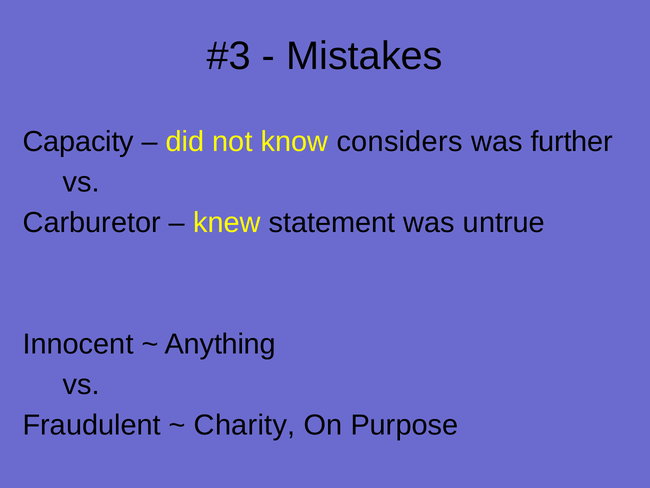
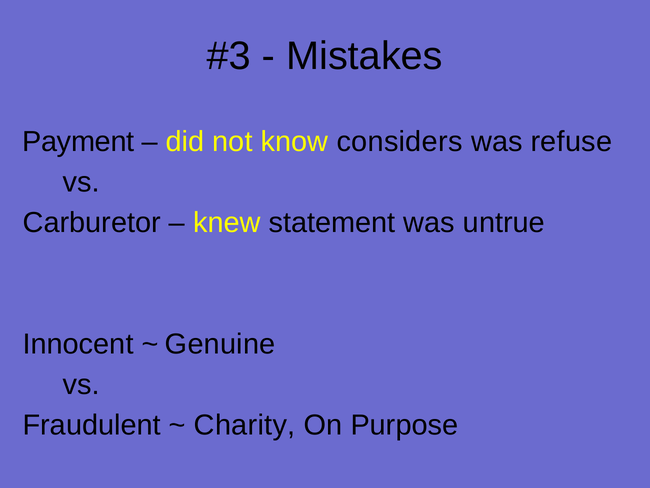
Capacity: Capacity -> Payment (78, 142)
further: further -> refuse (571, 142)
Anything: Anything -> Genuine (220, 344)
